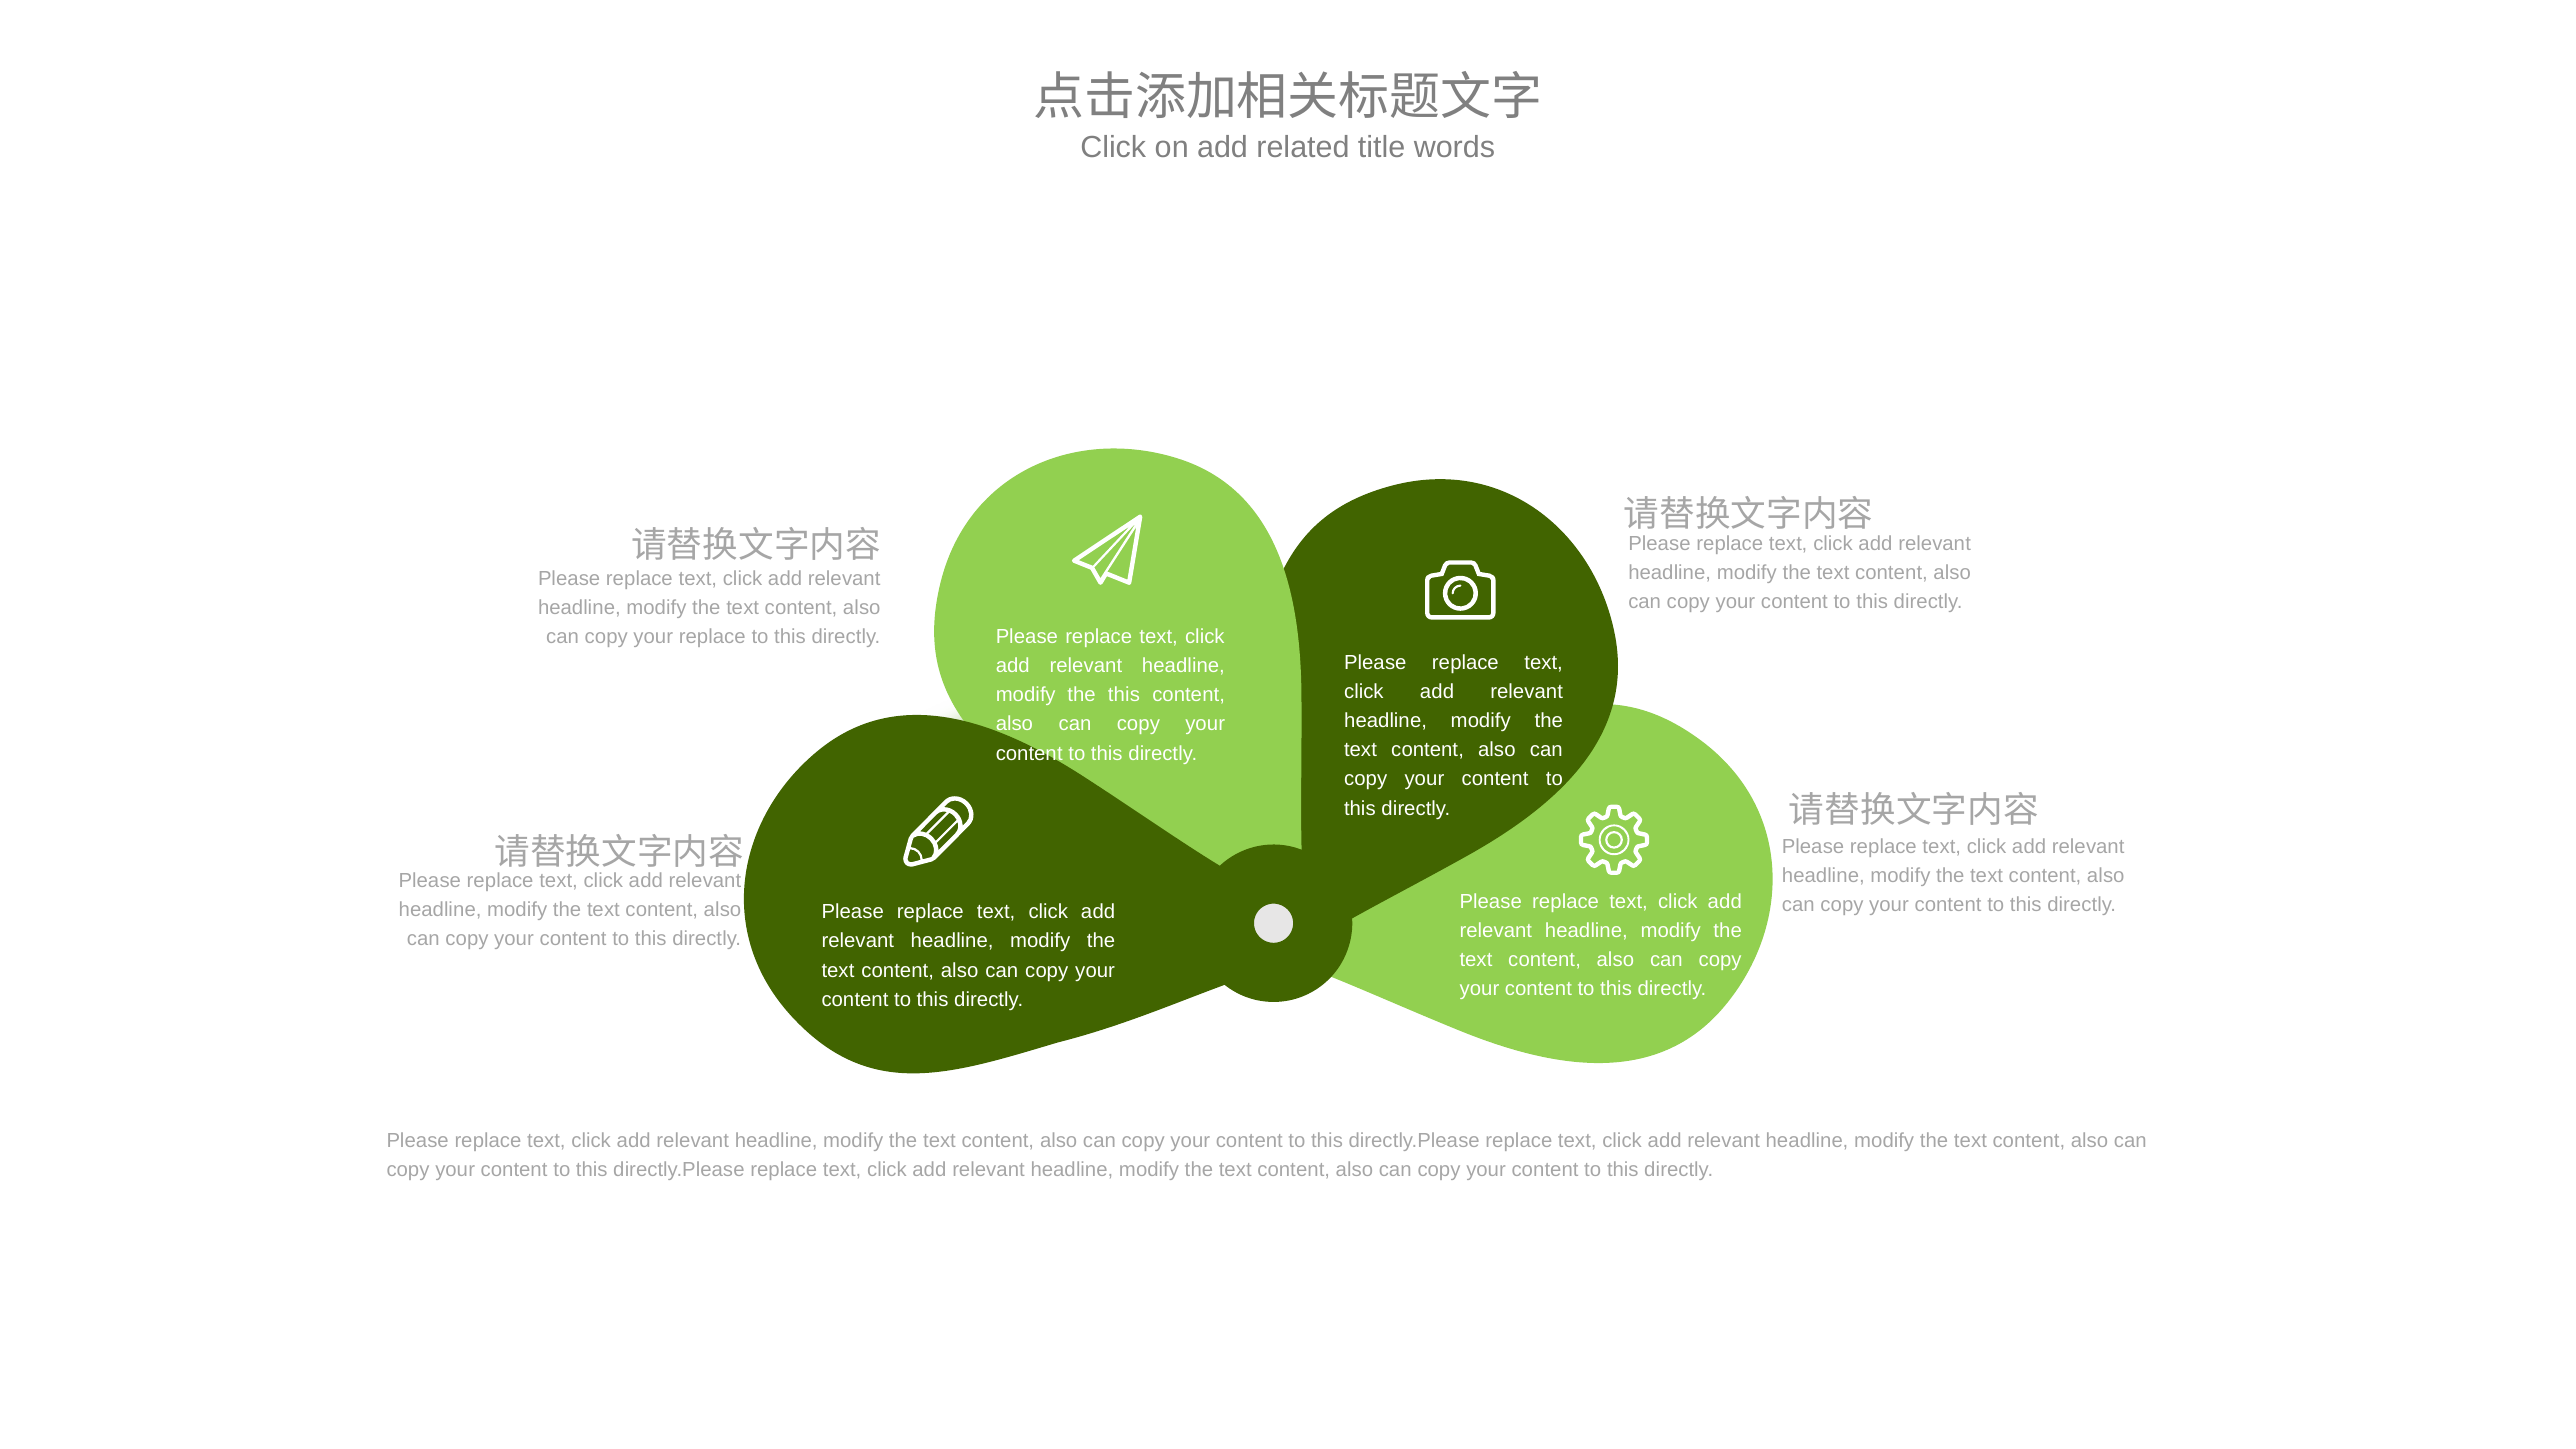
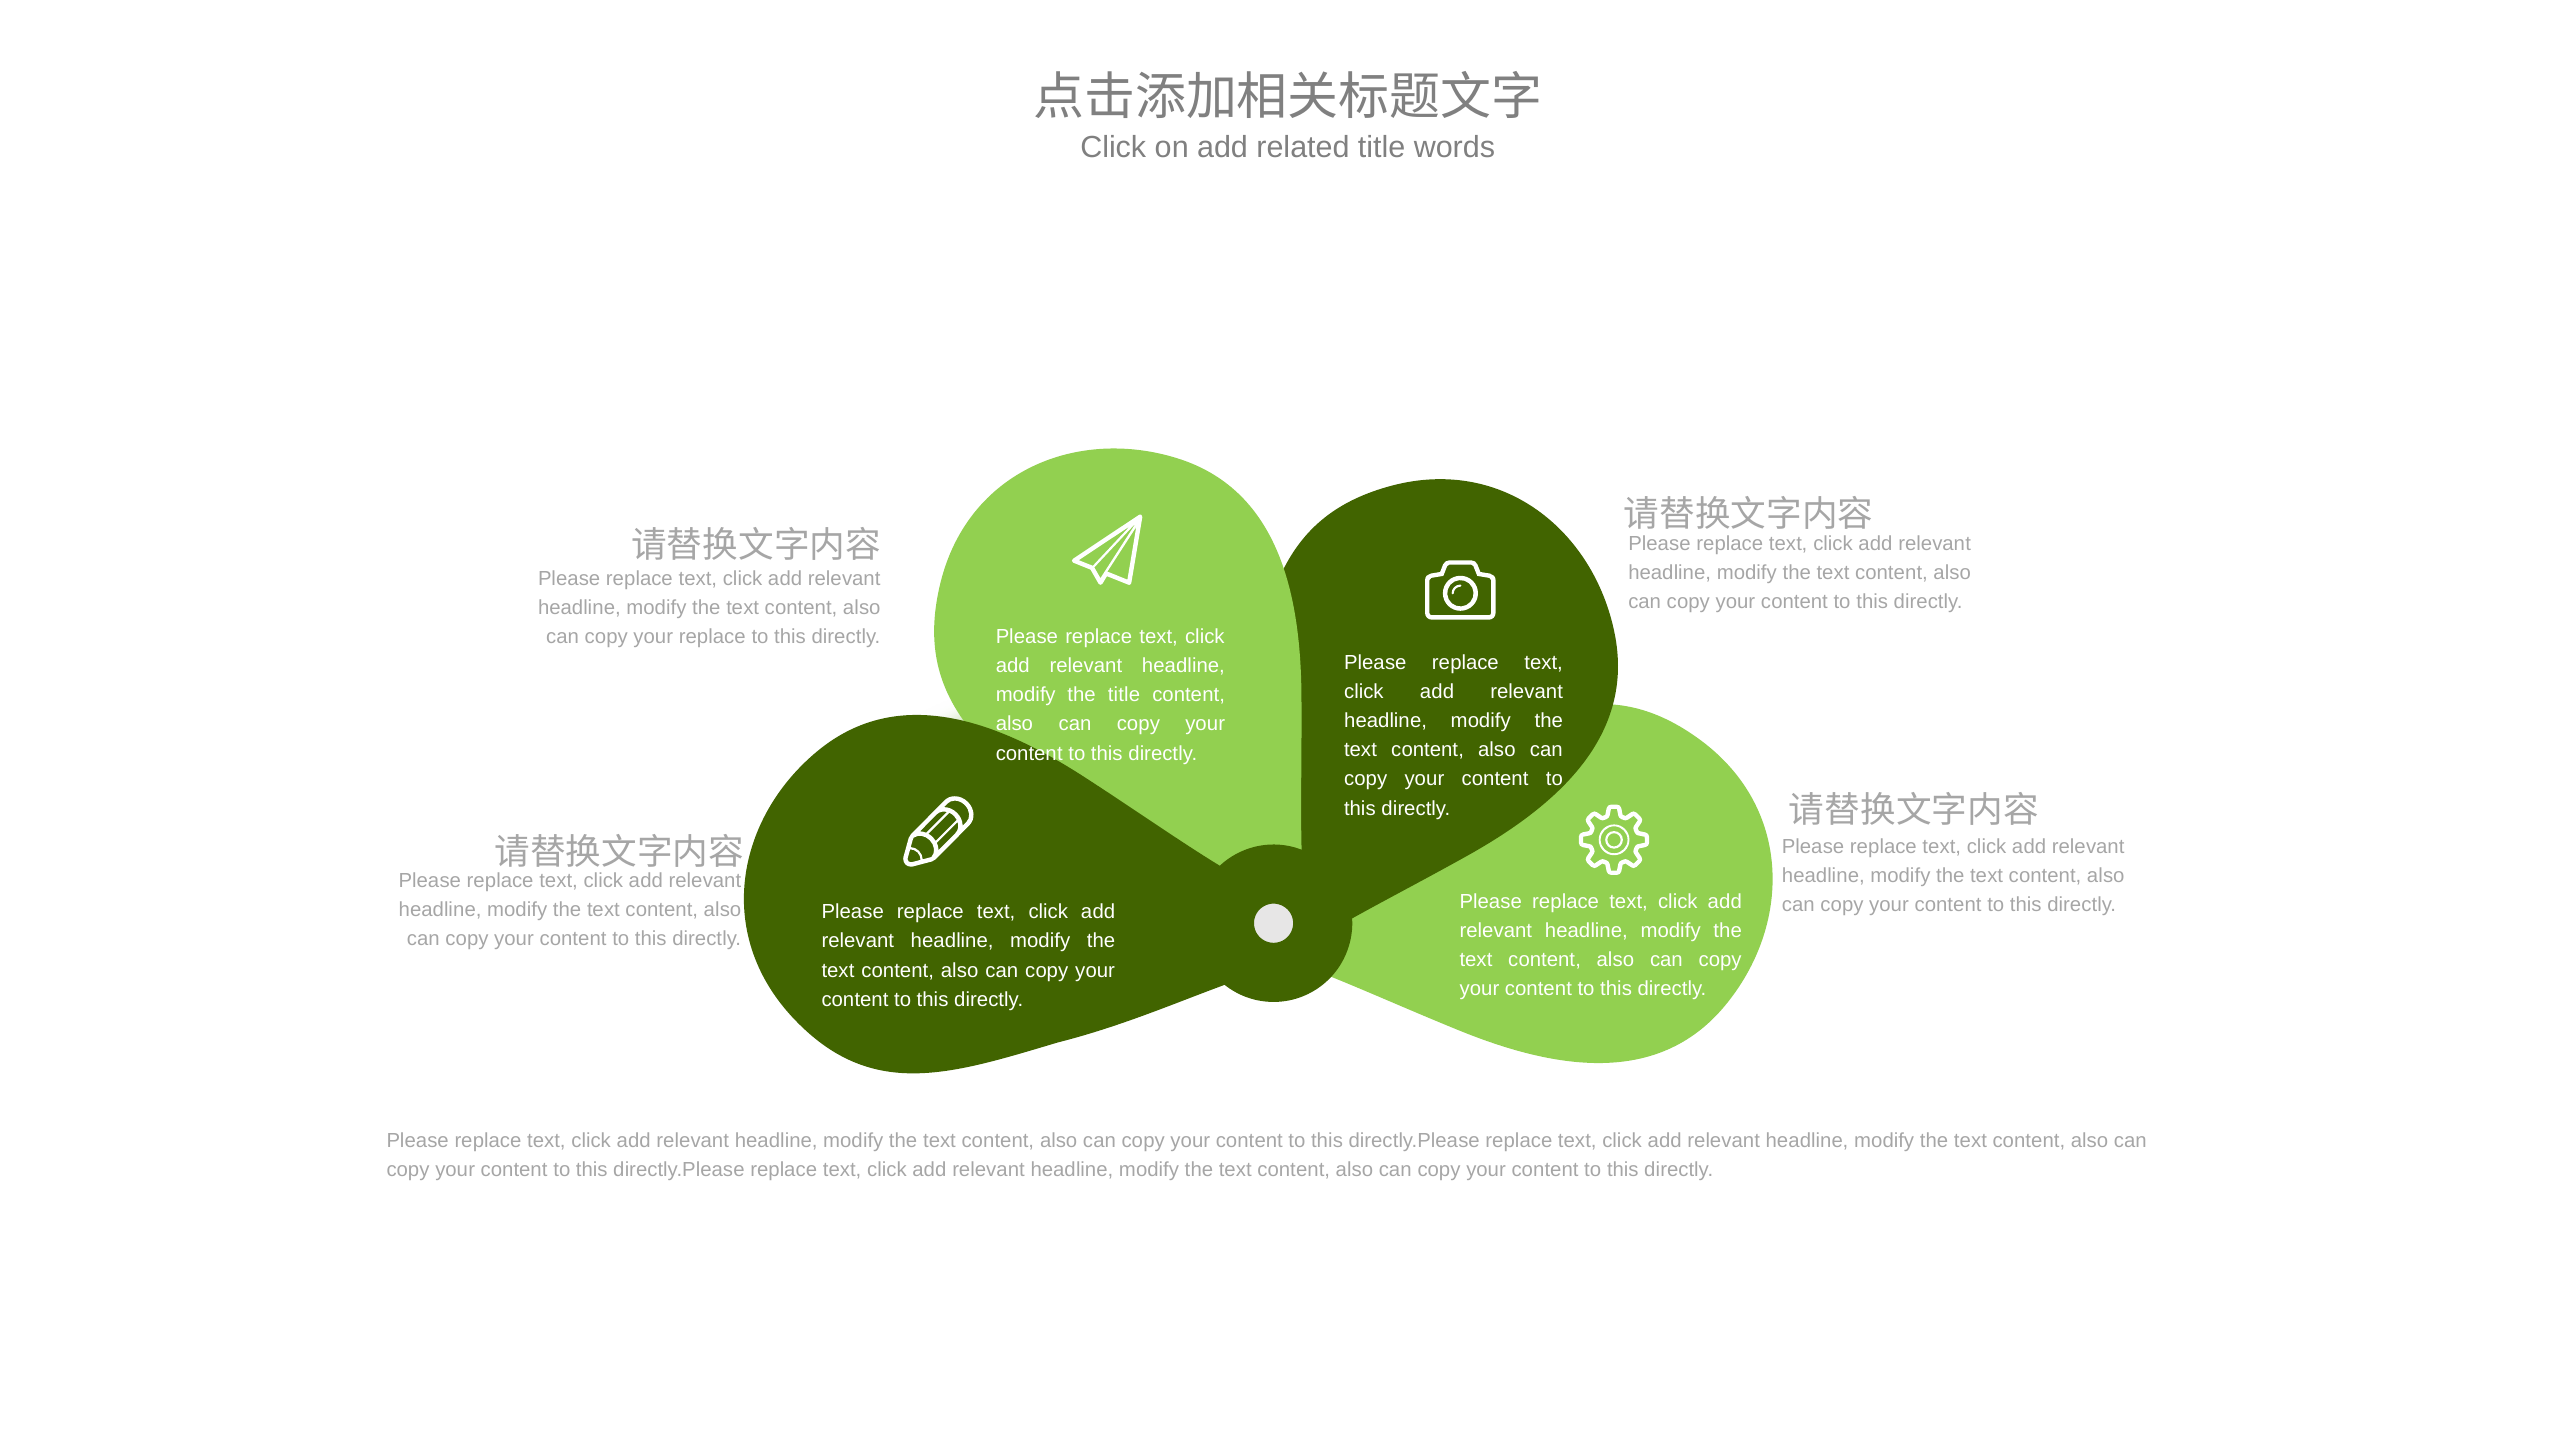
the this: this -> title (1124, 695)
